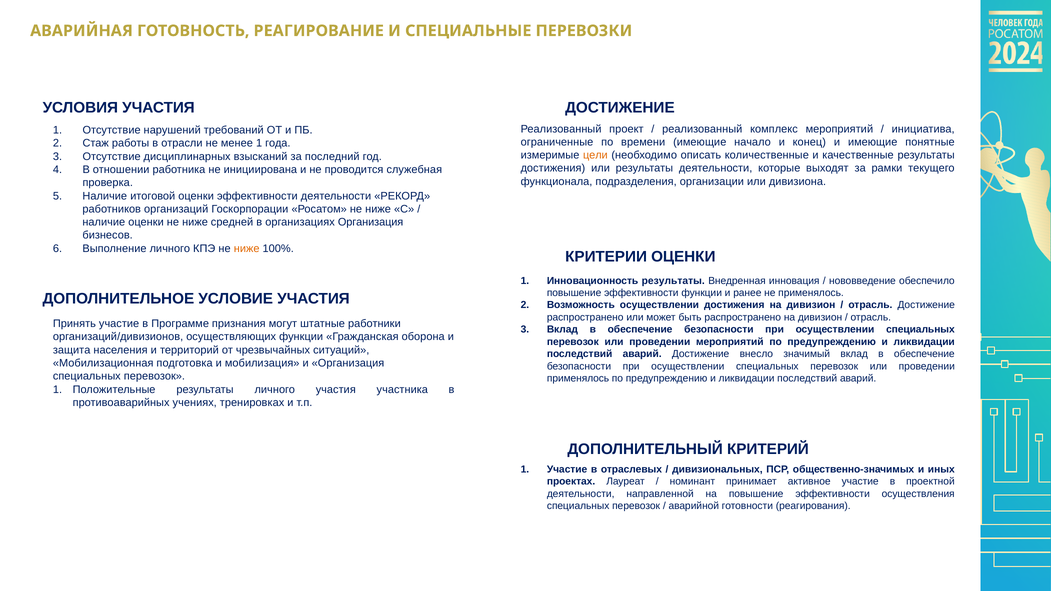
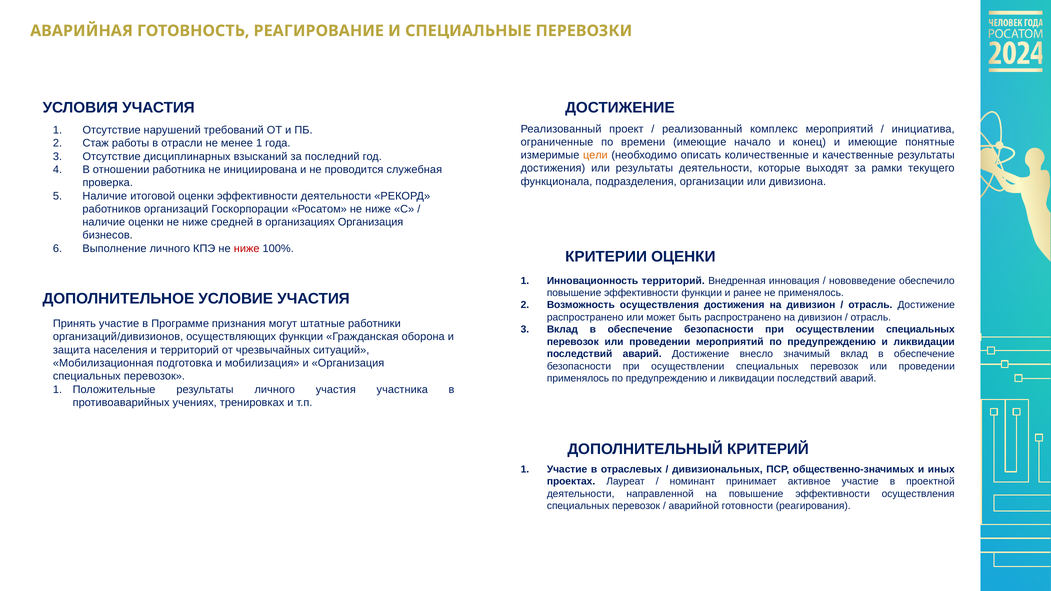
ниже colour: orange -> red (247, 249)
Инновационность результаты: результаты -> территорий (673, 281)
Возможность осуществлении: осуществлении -> осуществления (659, 305)
